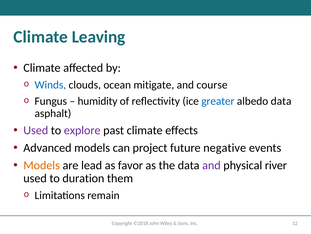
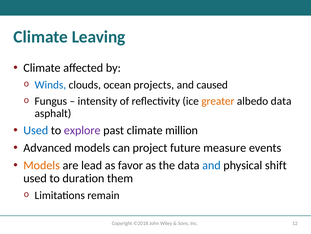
mitigate: mitigate -> projects (154, 85)
course: course -> caused (212, 85)
humidity: humidity -> intensity (97, 101)
greater colour: blue -> orange (218, 101)
Used colour: purple -> blue (36, 130)
effects: effects -> million (182, 130)
negative: negative -> measure (225, 147)
and colour: purple -> blue (211, 165)
river: river -> shift (276, 165)
